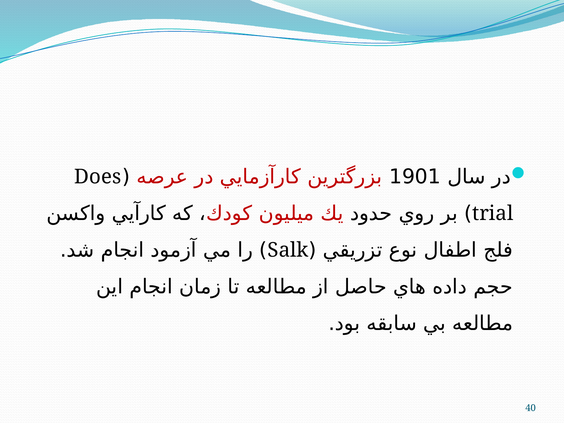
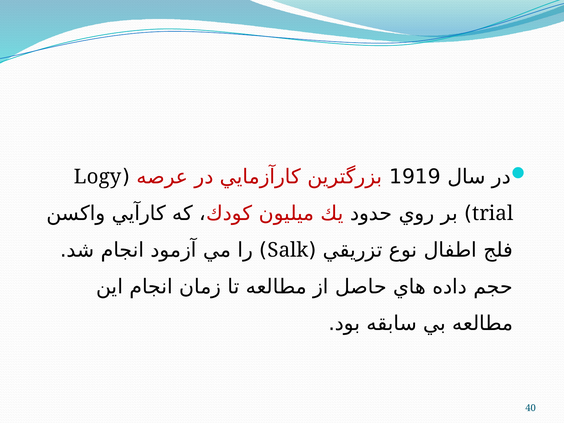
1901: 1901 -> 1919 (415, 177)
Does: Does -> Logy (98, 177)
